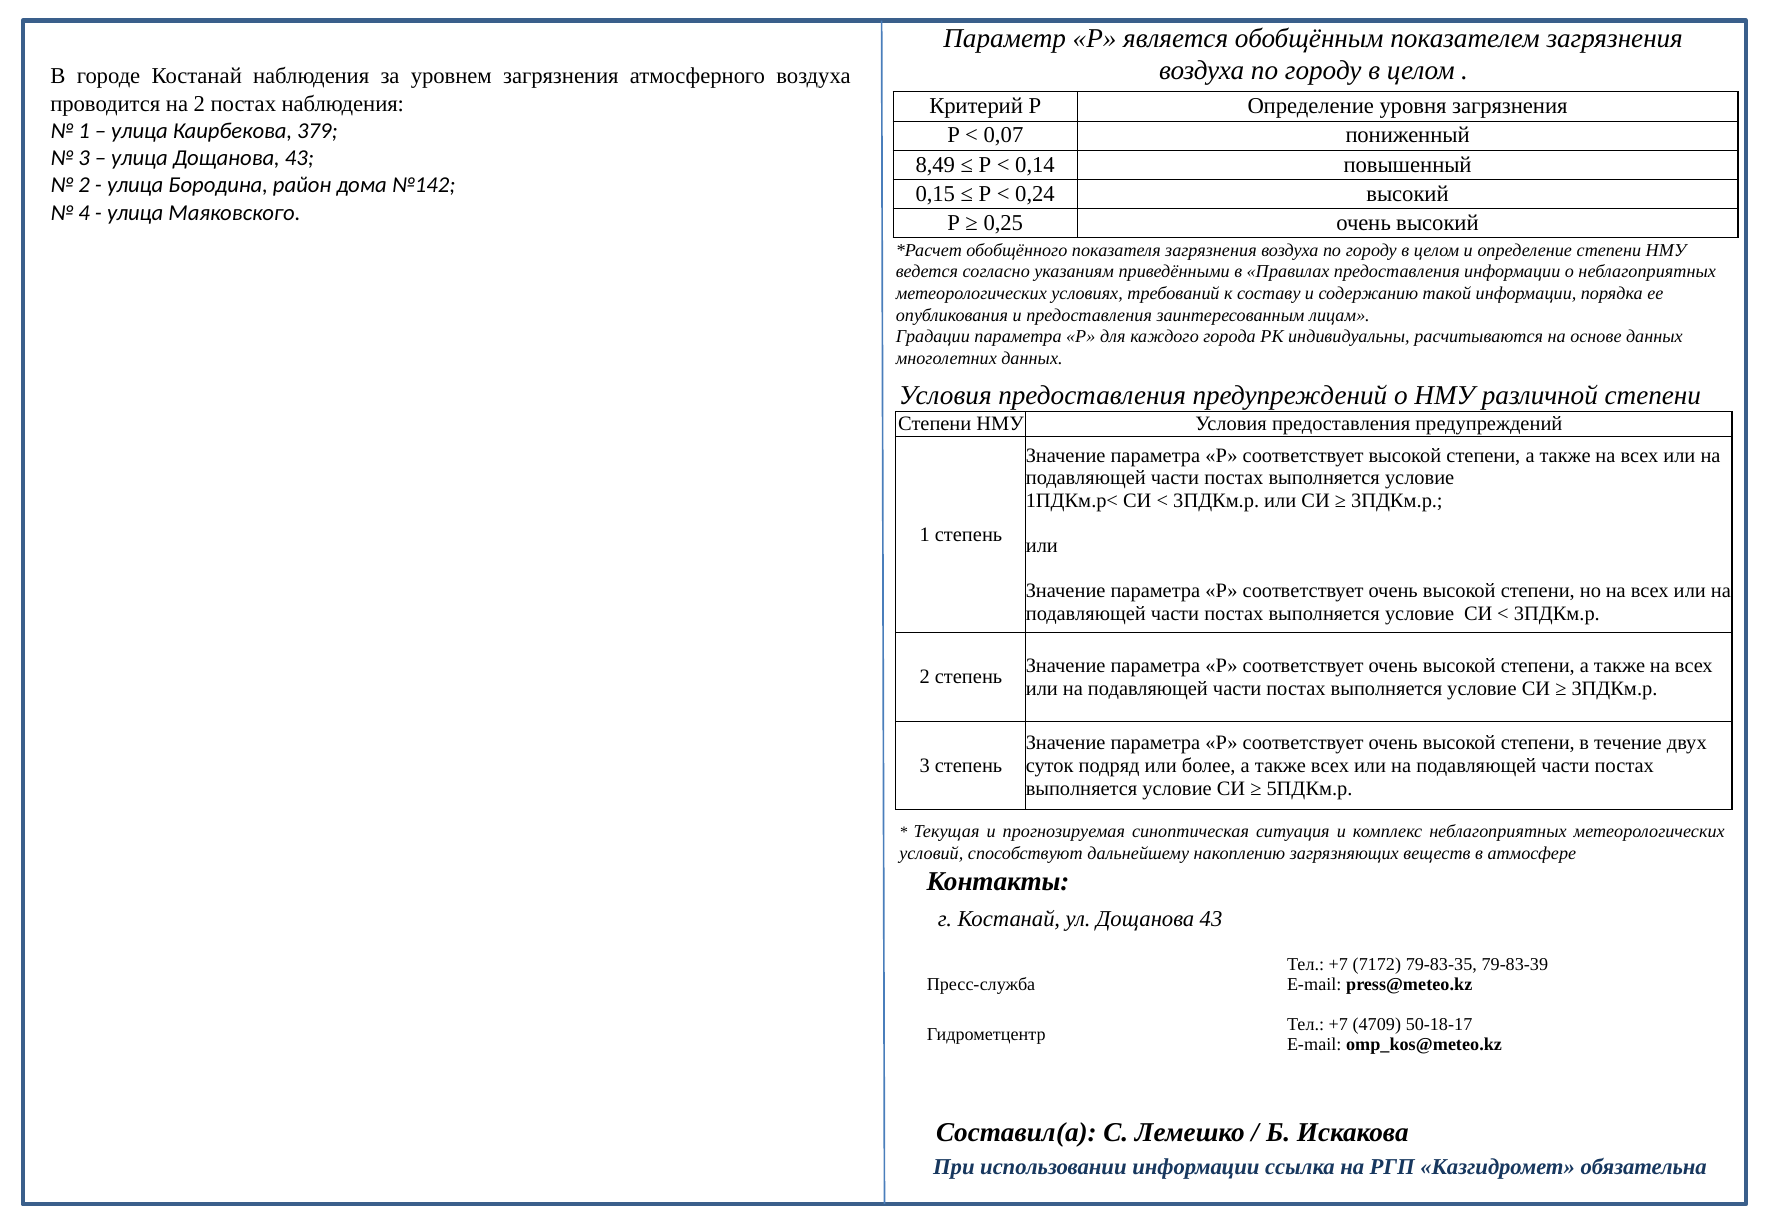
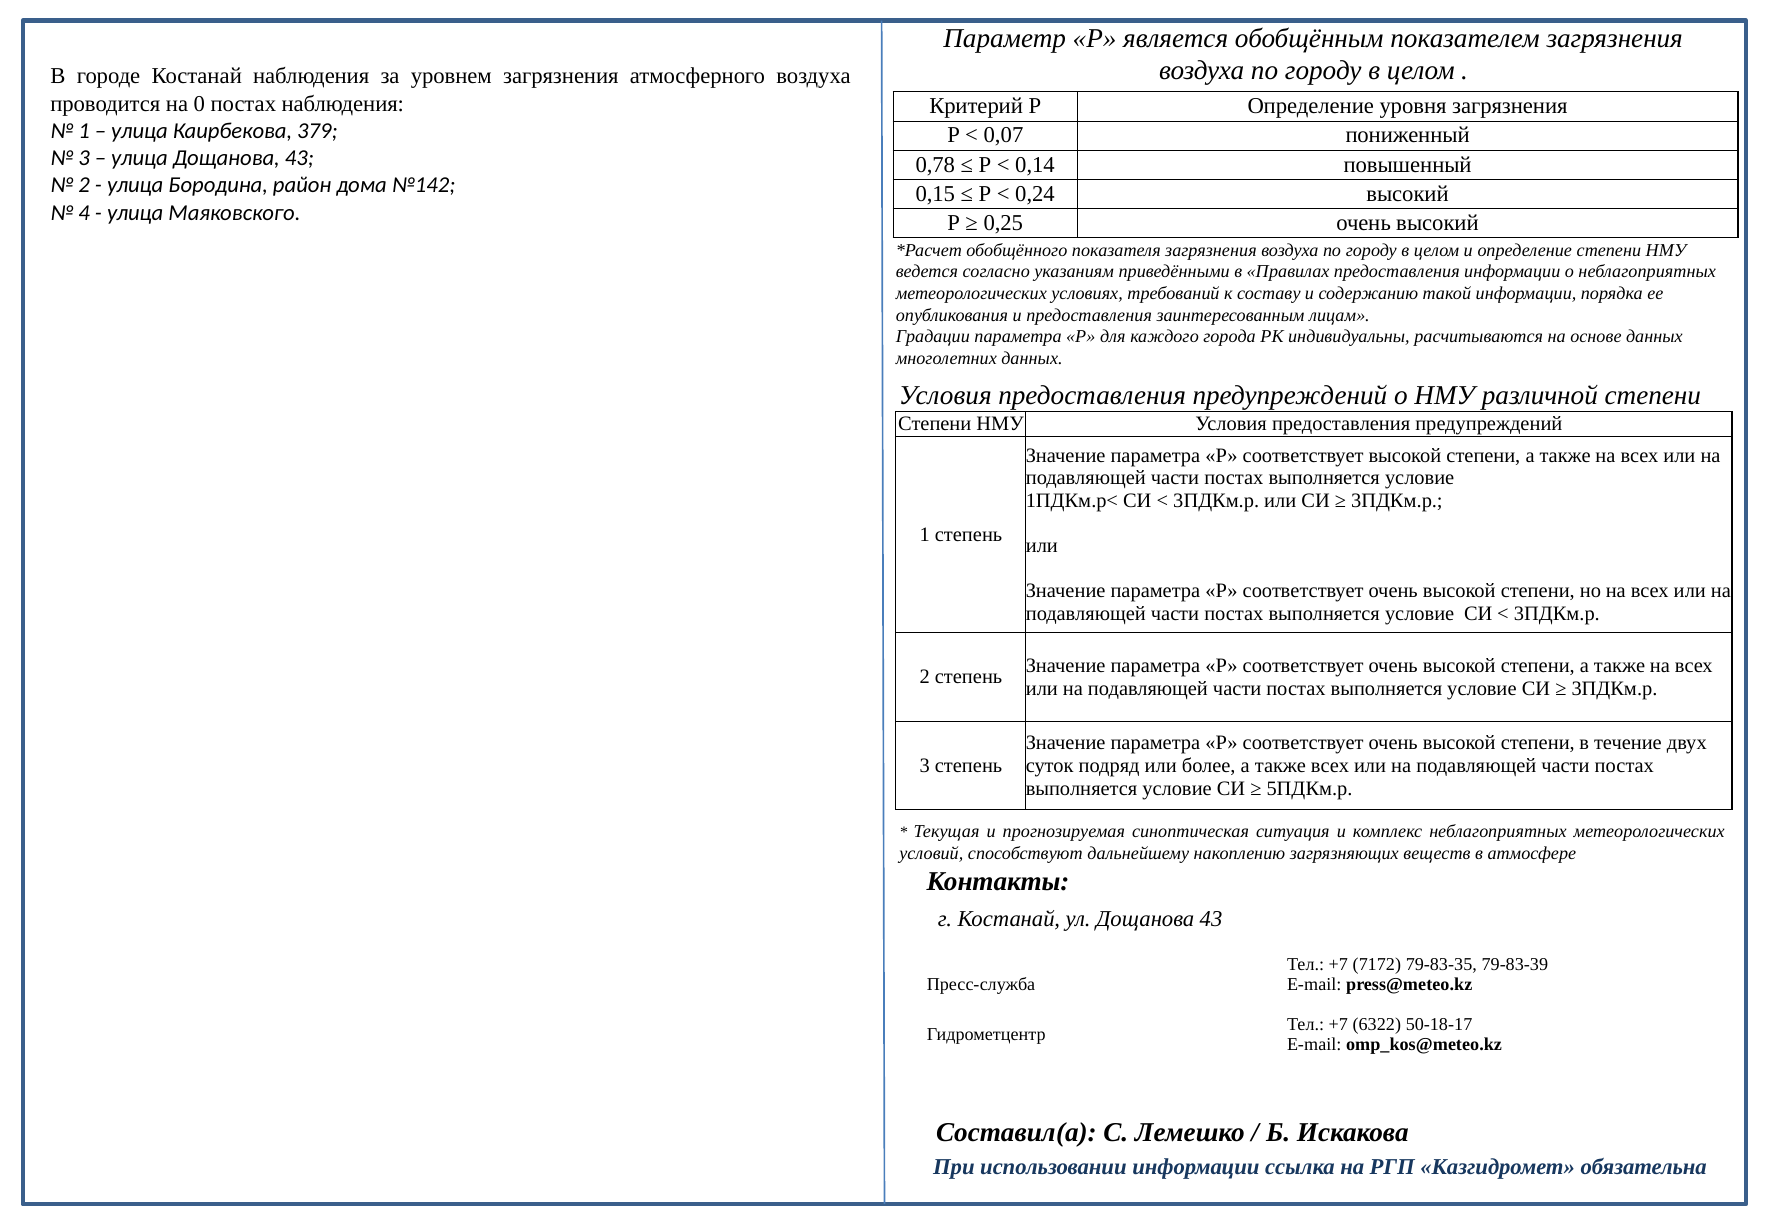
на 2: 2 -> 0 (199, 104)
8,49: 8,49 -> 0,78 (935, 165)
4709: 4709 -> 6322 (1377, 1024)
